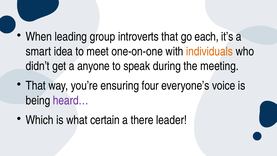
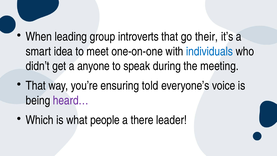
each: each -> their (206, 37)
individuals colour: orange -> blue (210, 51)
four: four -> told (150, 86)
certain: certain -> people (105, 120)
